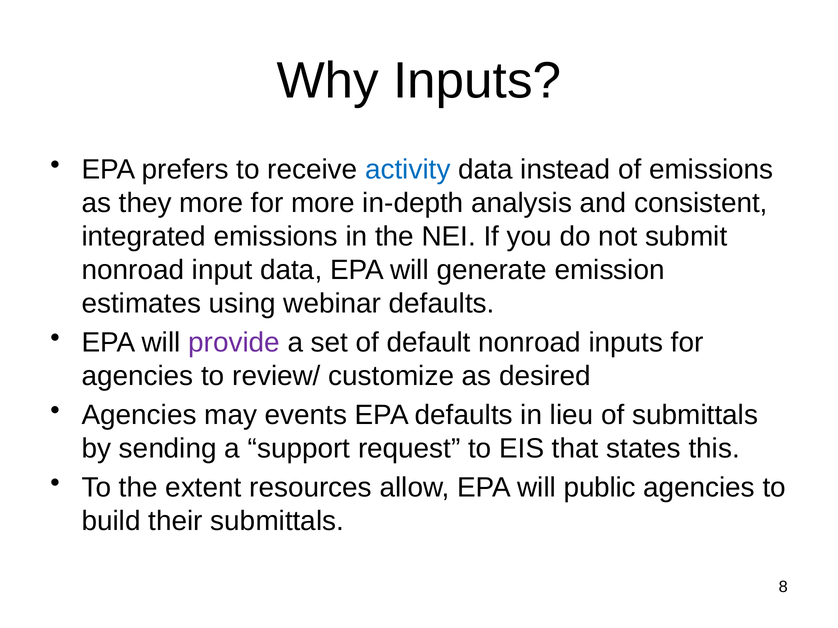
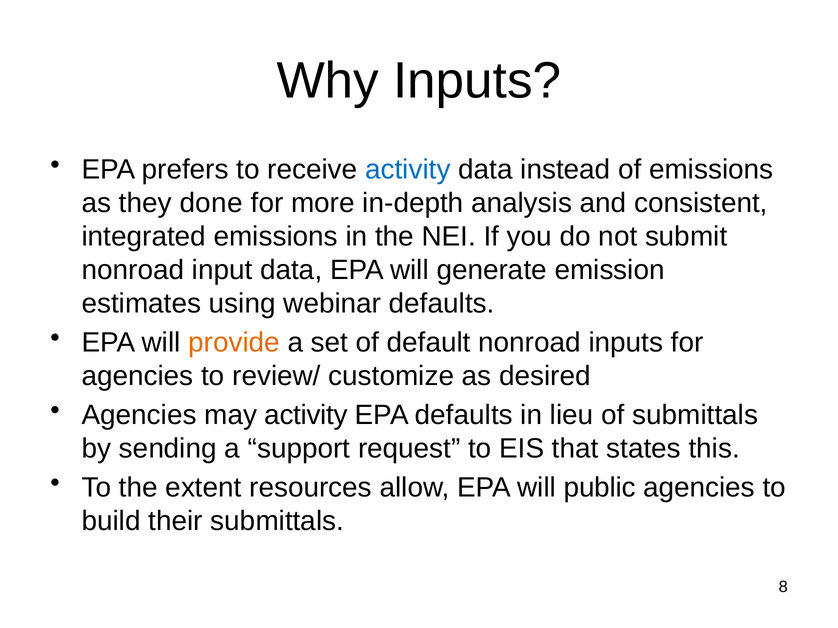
they more: more -> done (211, 203)
provide colour: purple -> orange (234, 343)
may events: events -> activity (306, 415)
